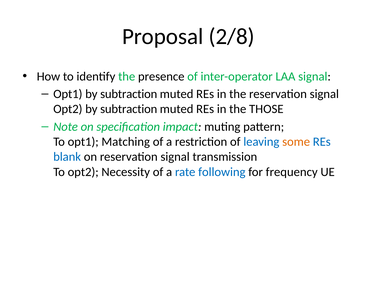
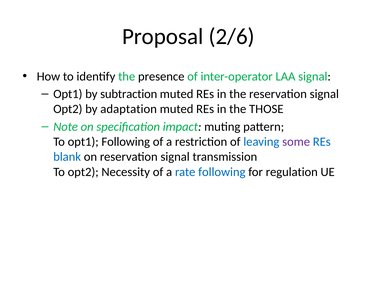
2/8: 2/8 -> 2/6 (232, 36)
Opt2 by subtraction: subtraction -> adaptation (129, 109)
opt1 Matching: Matching -> Following (126, 142)
some colour: orange -> purple (296, 142)
frequency: frequency -> regulation (292, 172)
